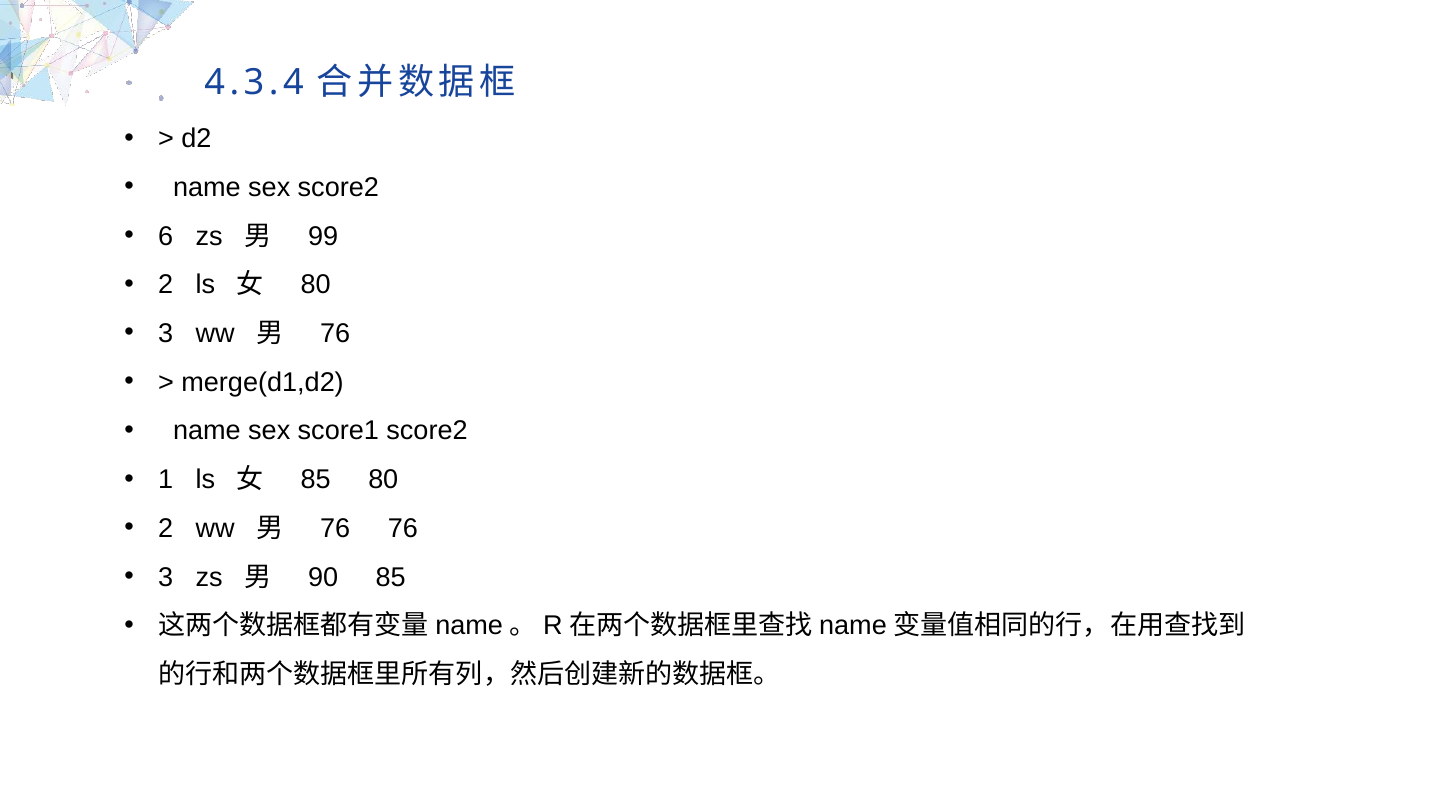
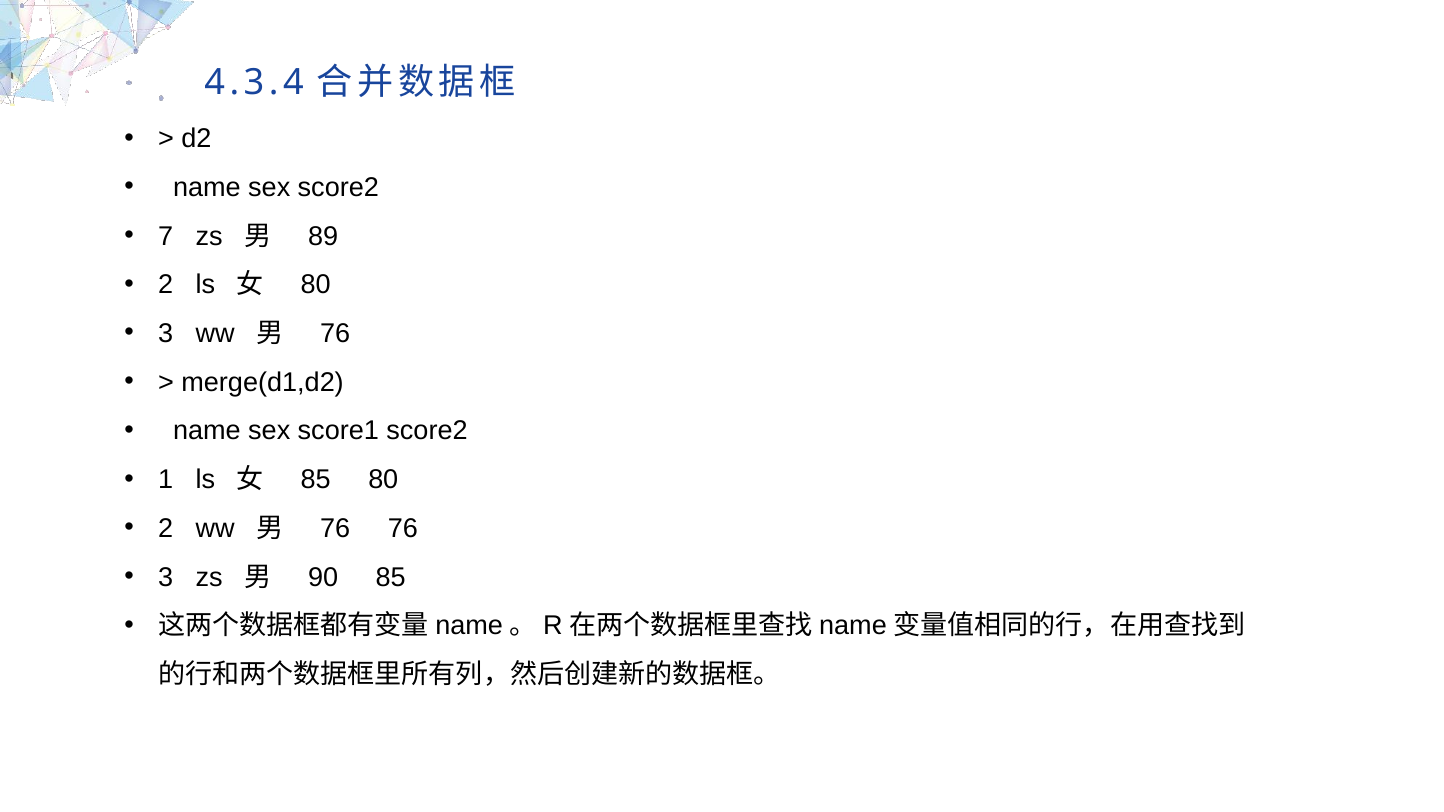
6: 6 -> 7 (166, 236)
99: 99 -> 89 (323, 236)
